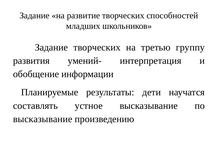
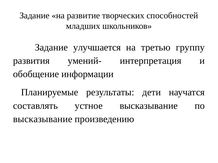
Задание творческих: творческих -> улучшается (97, 47)
